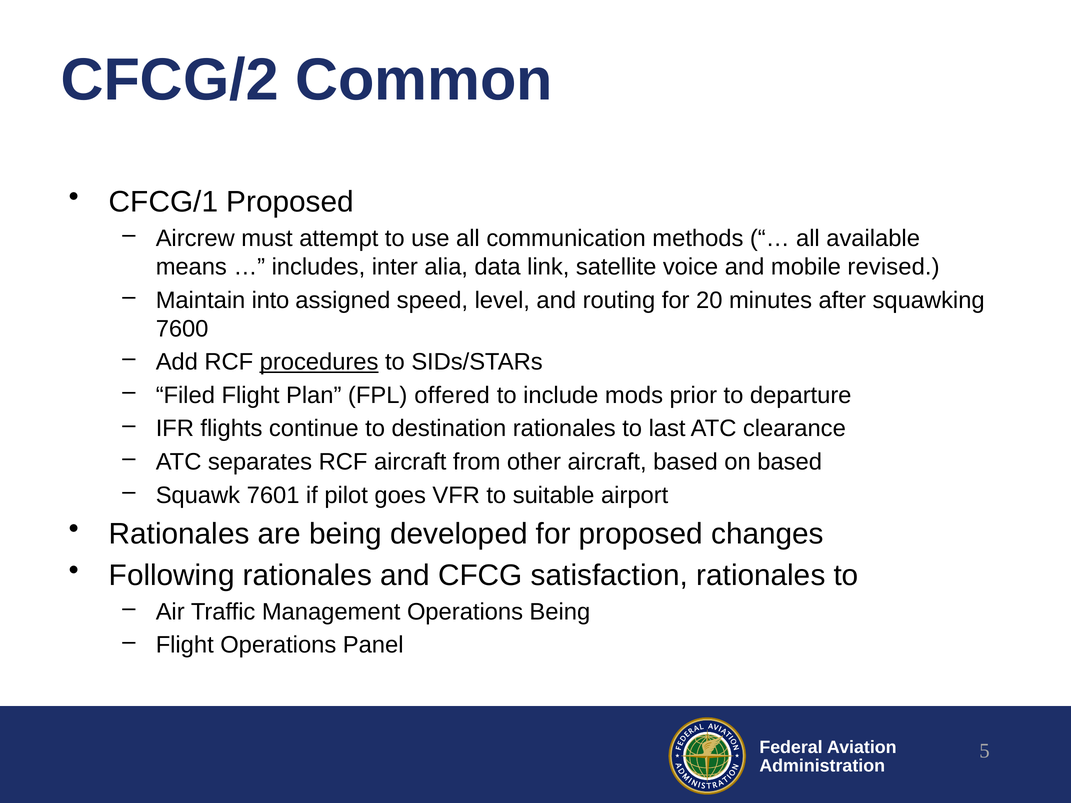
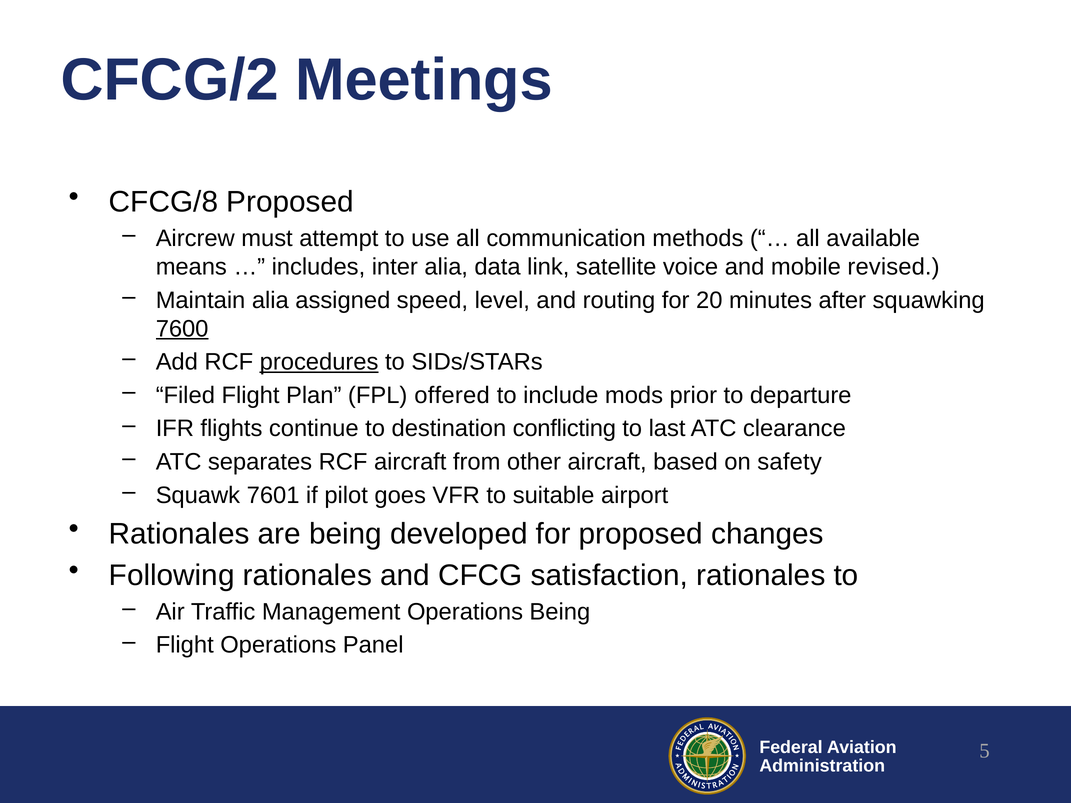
Common: Common -> Meetings (424, 80)
CFCG/1: CFCG/1 -> CFCG/8 (163, 202)
Maintain into: into -> alia (270, 300)
7600 underline: none -> present (182, 329)
destination rationales: rationales -> conflicting (564, 429)
on based: based -> safety (790, 462)
